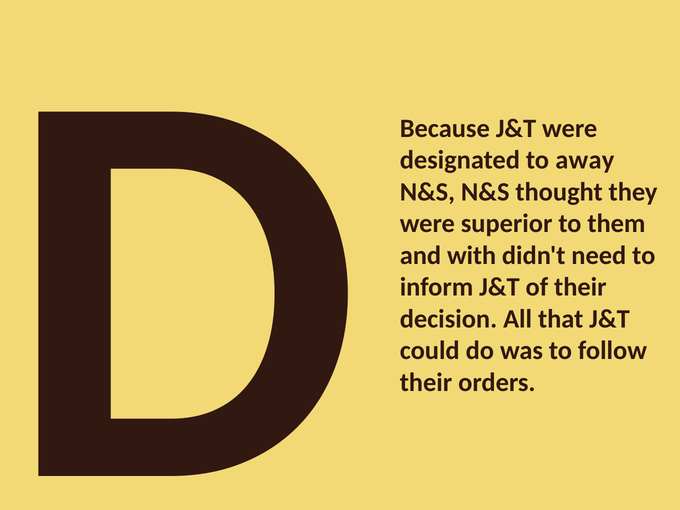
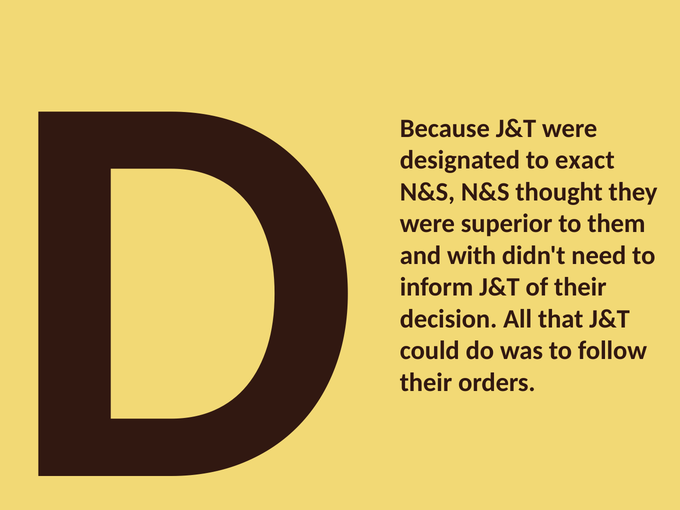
away: away -> exact (585, 160)
